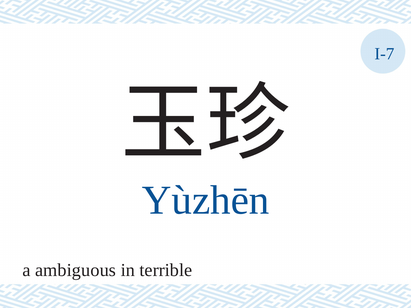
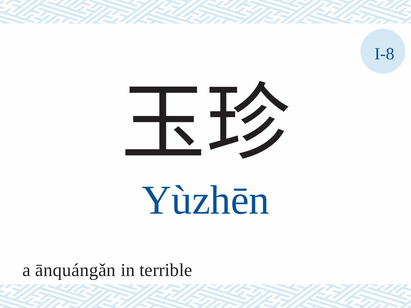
I-7: I-7 -> I-8 (384, 54)
ambiguous: ambiguous -> ānquángǎn (76, 270)
